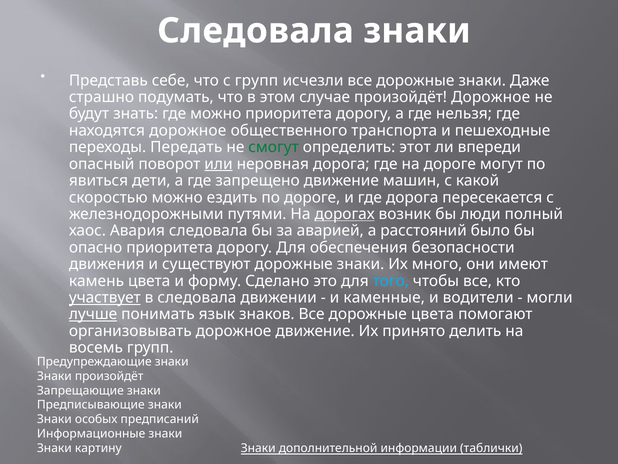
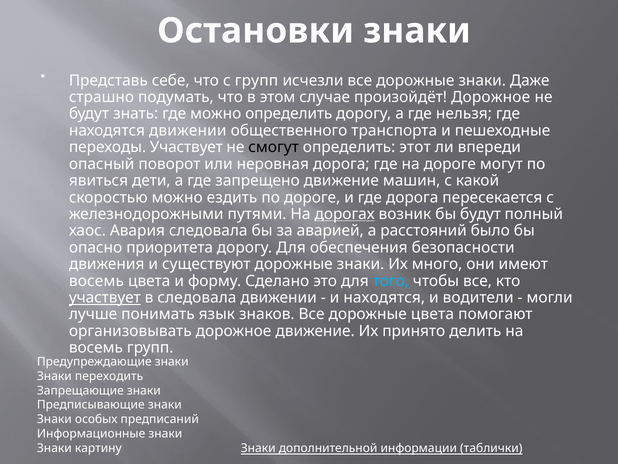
Следовала: Следовала -> Остановки (256, 31)
можно приоритета: приоритета -> определить (289, 114)
находятся дорожное: дорожное -> движении (188, 130)
переходы Передать: Передать -> Участвует (186, 147)
смогут colour: green -> black (274, 147)
или underline: present -> none (218, 164)
бы люди: люди -> будут (481, 214)
камень: камень -> восемь (96, 281)
и каменные: каменные -> находятся (384, 297)
лучше underline: present -> none (93, 314)
Знаки произойдёт: произойдёт -> переходить (109, 376)
